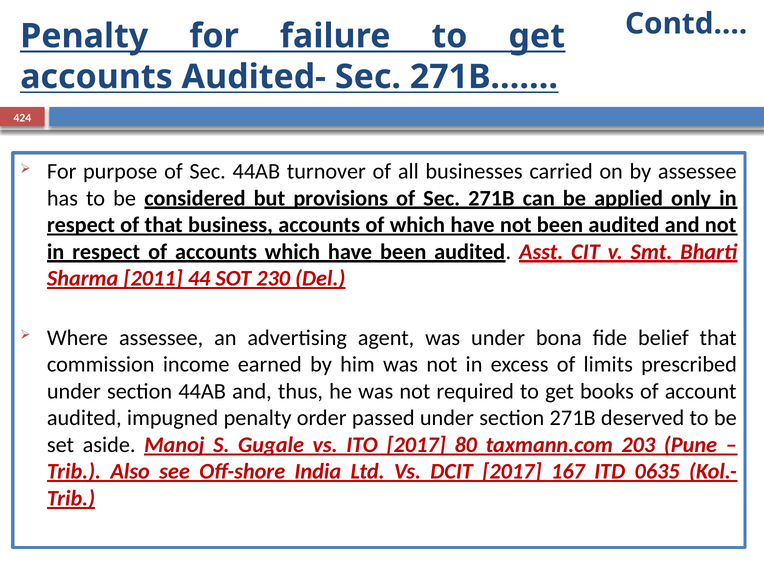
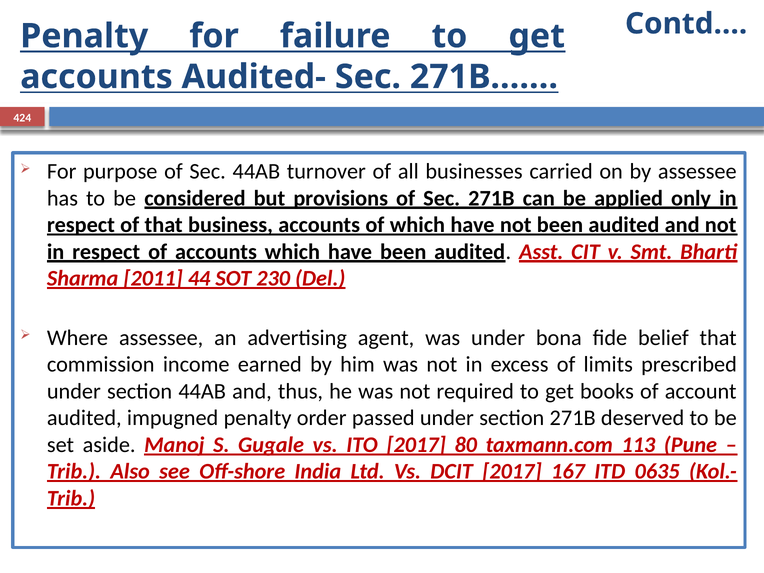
203: 203 -> 113 (638, 445)
